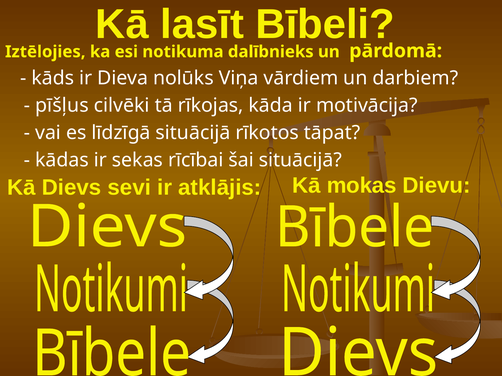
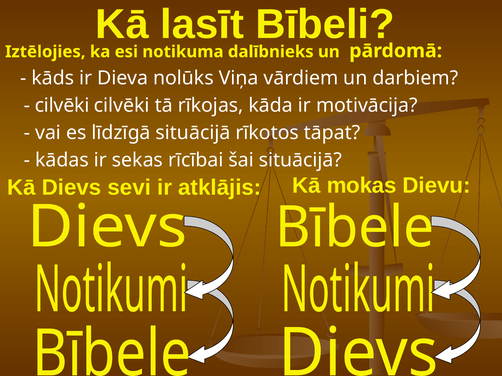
pīšļus: pīšļus -> cilvēki (62, 106)
